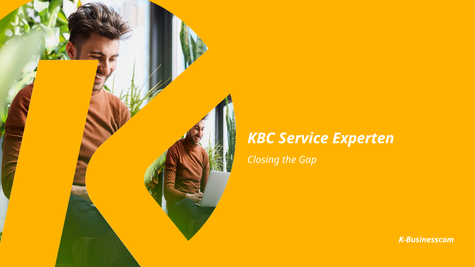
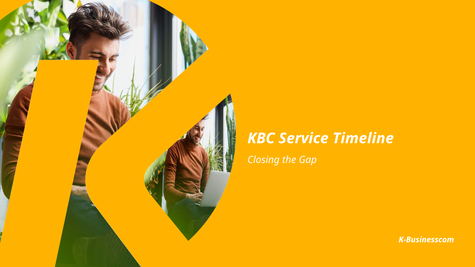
Experten: Experten -> Timeline (363, 138)
